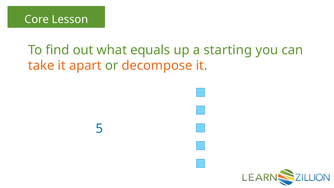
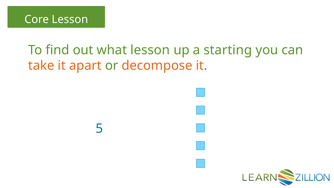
what equals: equals -> lesson (150, 50)
